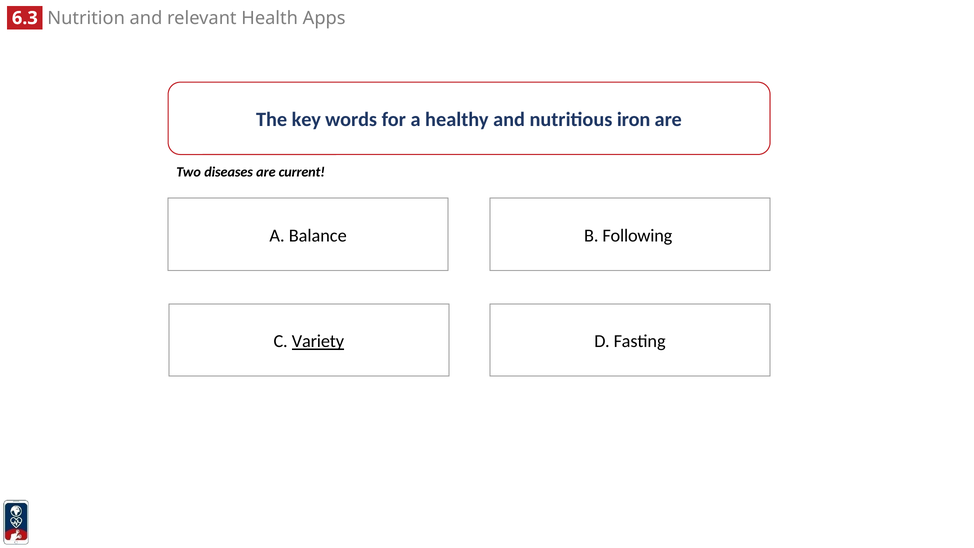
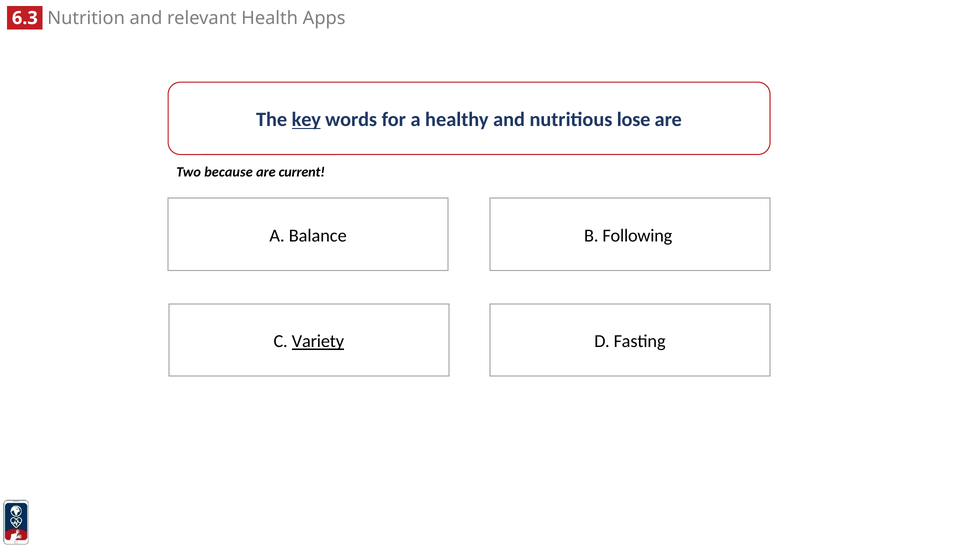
key underline: none -> present (306, 120)
iron: iron -> lose (634, 120)
diseases: diseases -> because (229, 172)
